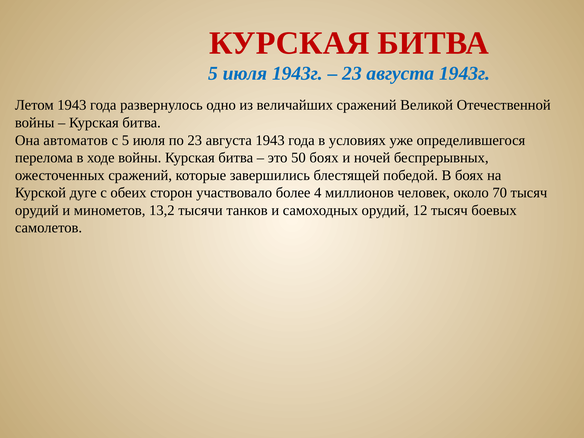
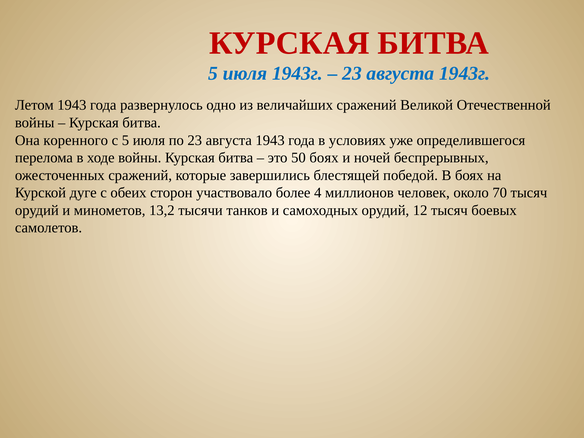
автоматов: автоматов -> коренного (76, 140)
